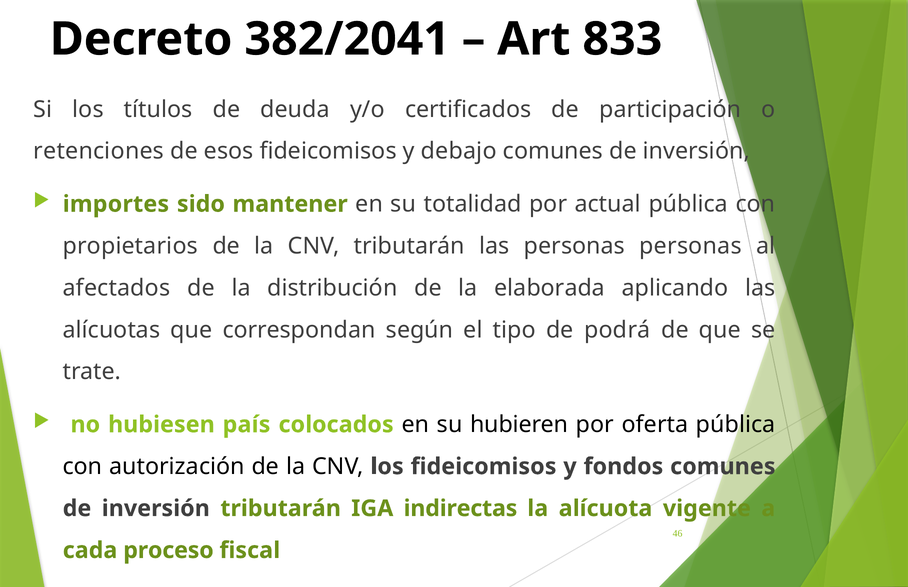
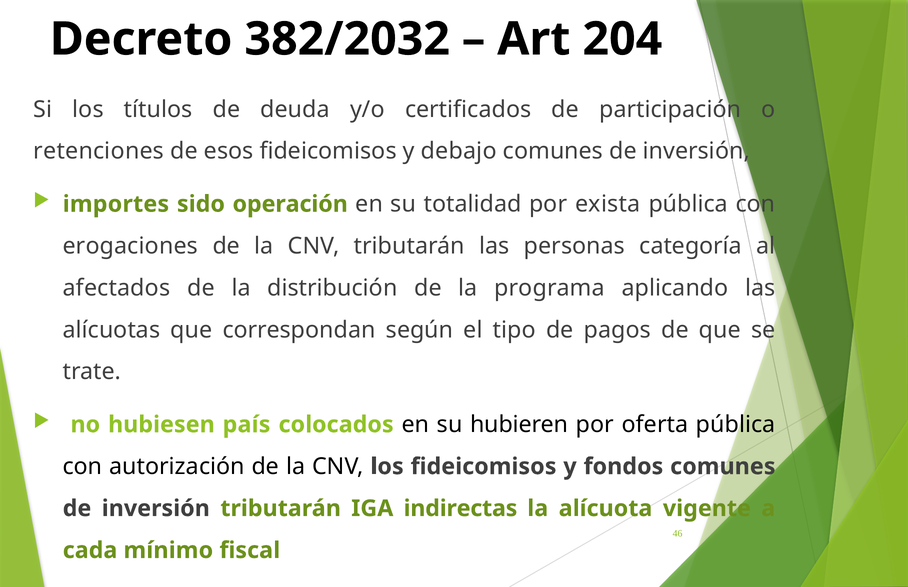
382/2041: 382/2041 -> 382/2032 (347, 39)
833: 833 -> 204 (622, 39)
mantener: mantener -> operación (290, 204)
actual: actual -> exista (608, 204)
propietarios: propietarios -> erogaciones (130, 246)
personas personas: personas -> categoría (691, 246)
elaborada: elaborada -> programa (550, 288)
podrá: podrá -> pagos (617, 330)
proceso: proceso -> mínimo (168, 550)
